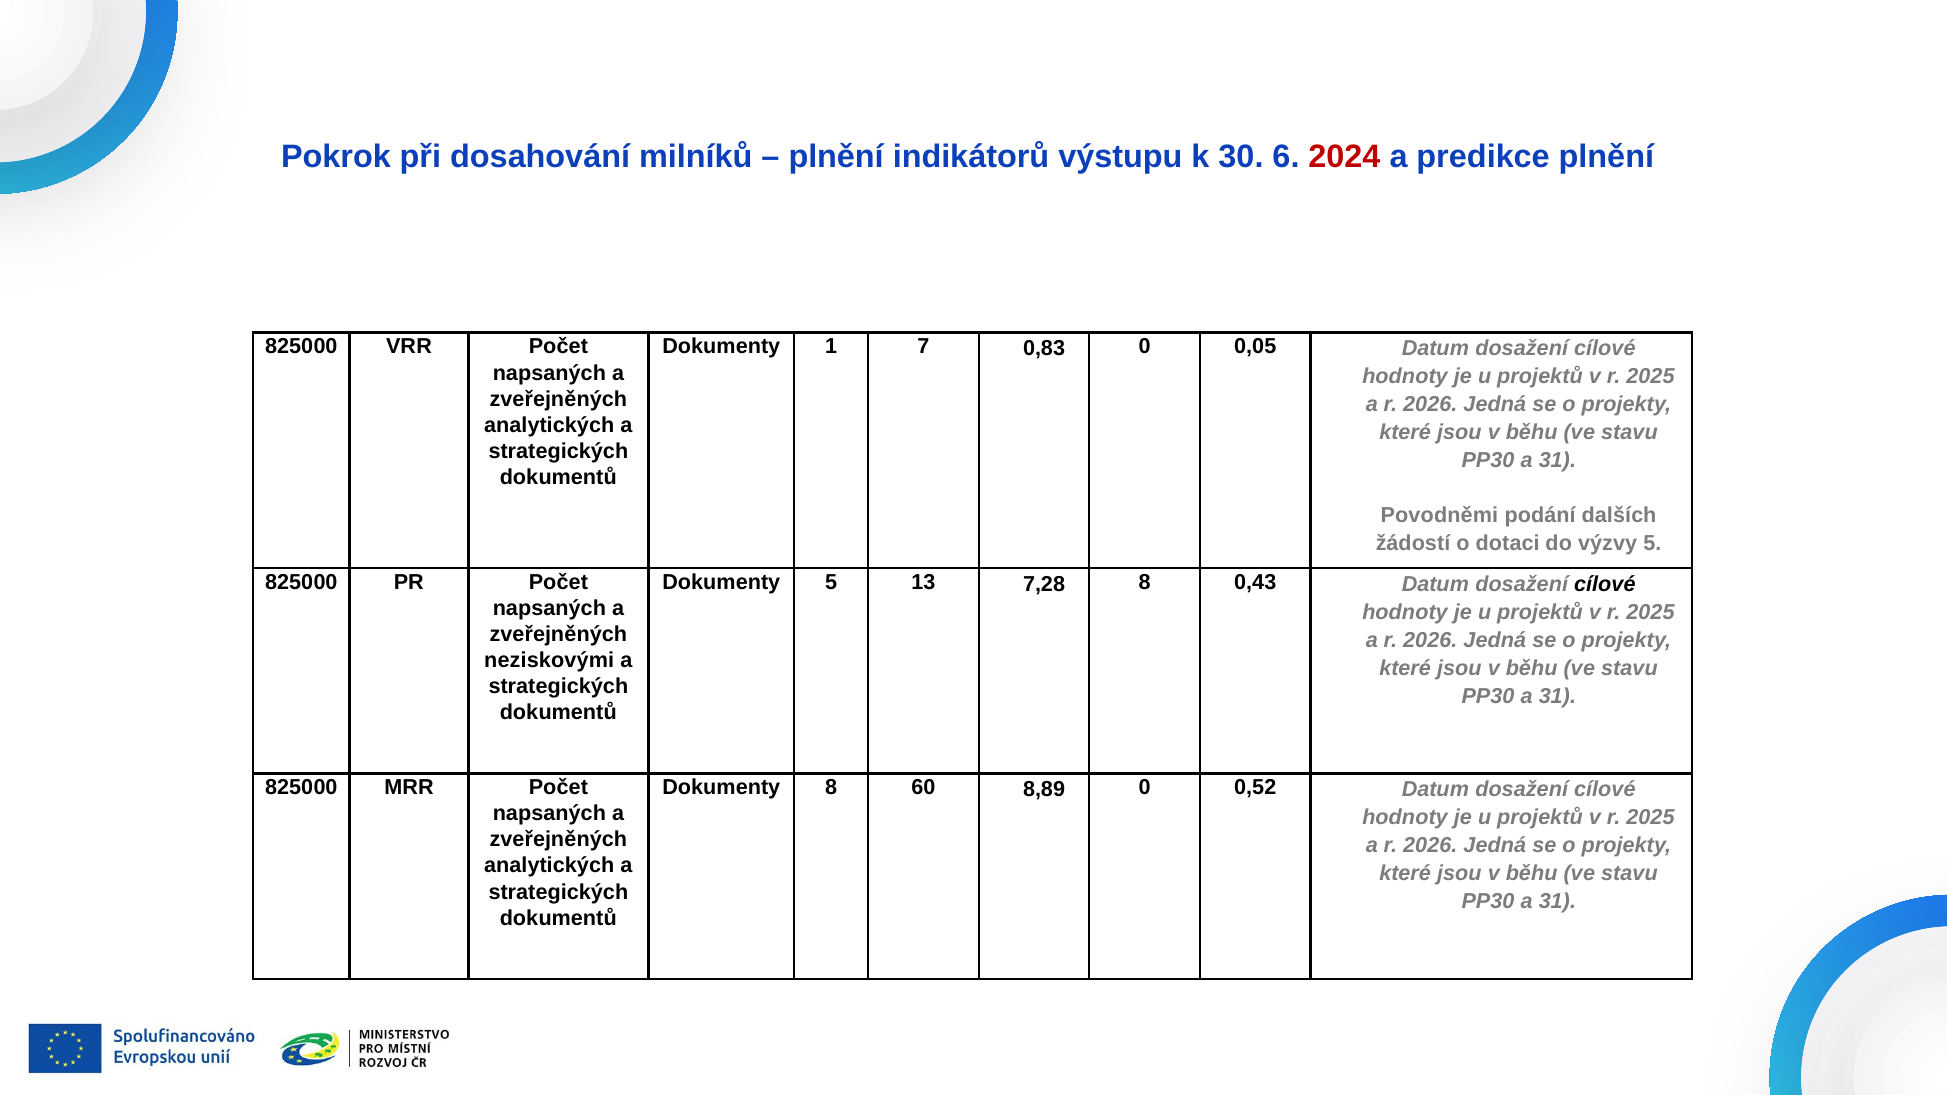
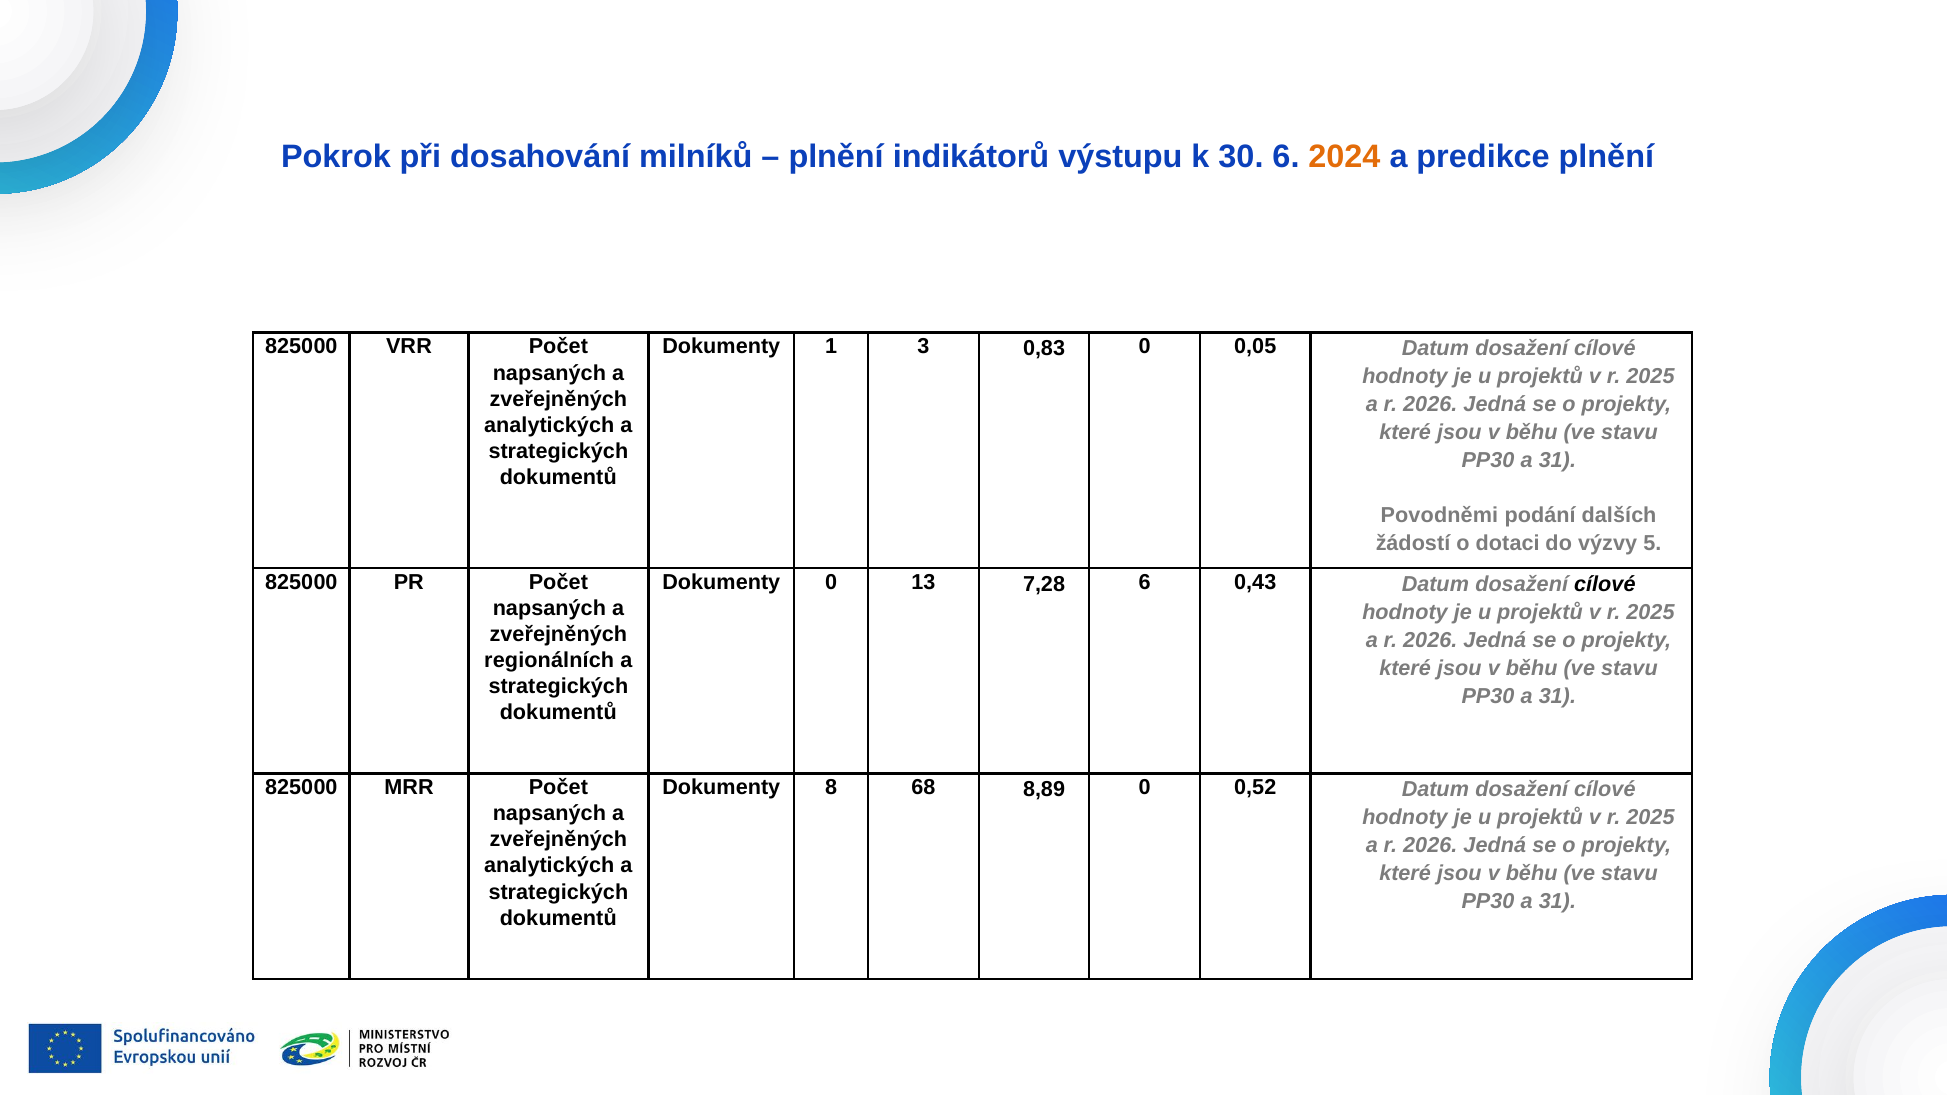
2024 colour: red -> orange (1344, 157)
7: 7 -> 3 (923, 347)
Dokumenty 5: 5 -> 0 (831, 582)
7,28 8: 8 -> 6 (1145, 582)
neziskovými: neziskovými -> regionálních (549, 660)
60: 60 -> 68 (923, 788)
